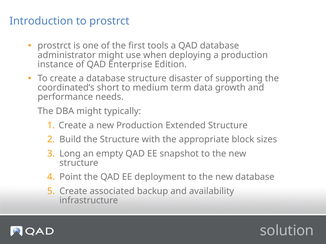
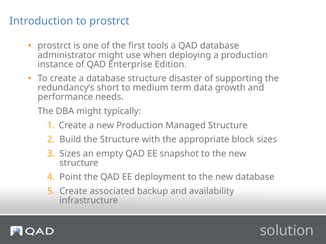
coordinated’s: coordinated’s -> redundancy’s (66, 88)
Extended: Extended -> Managed (186, 126)
Long: Long -> Sizes (70, 154)
